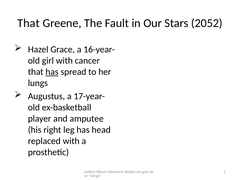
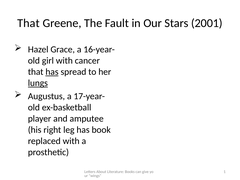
2052: 2052 -> 2001 (207, 23)
lungs underline: none -> present (38, 83)
head: head -> book (101, 130)
